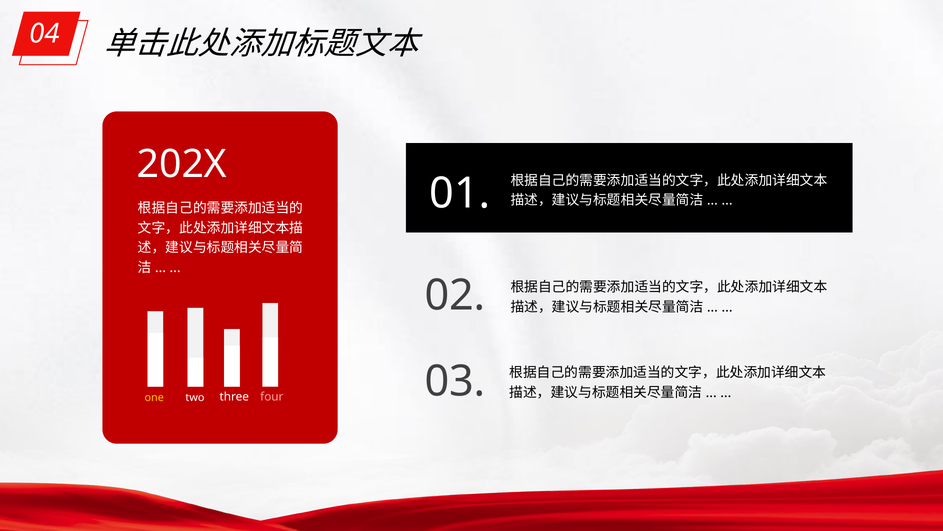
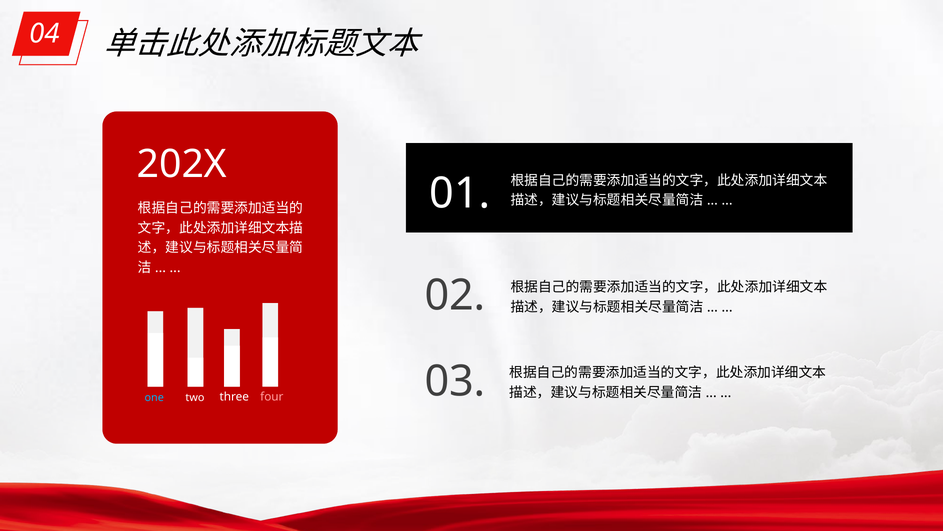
one colour: yellow -> light blue (154, 397)
